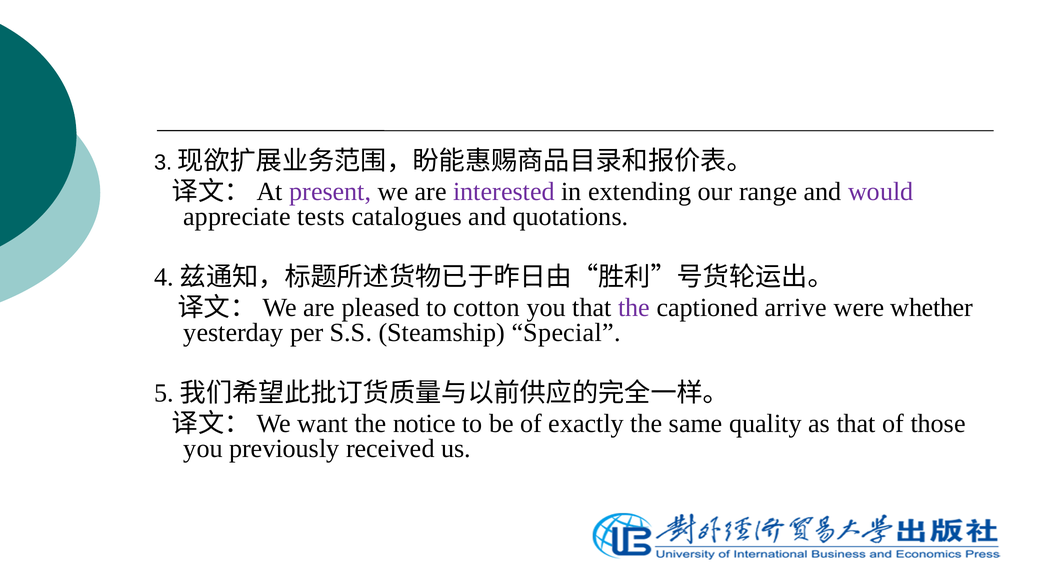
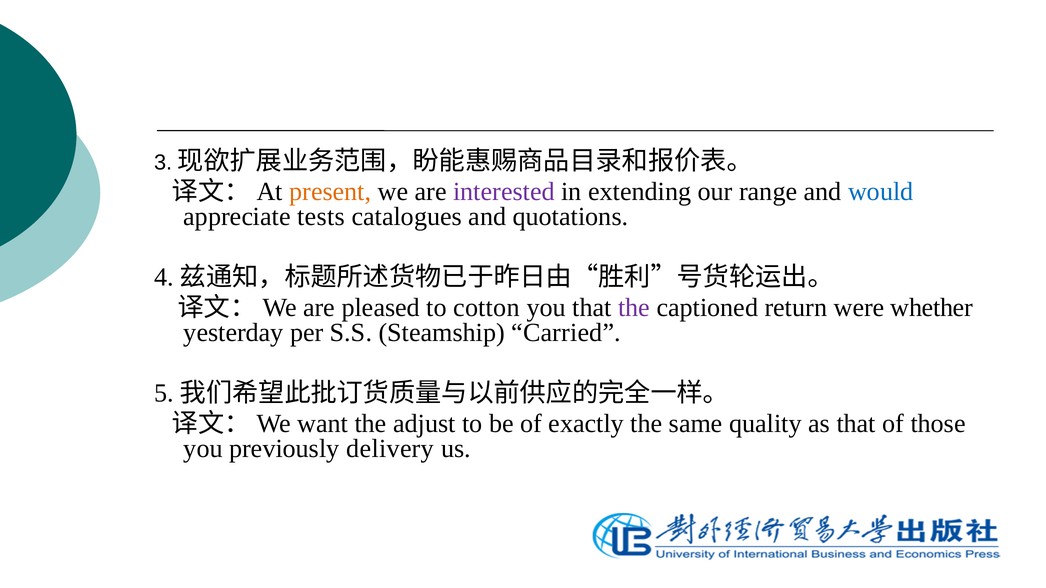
present colour: purple -> orange (330, 192)
would colour: purple -> blue (881, 192)
arrive: arrive -> return (796, 308)
Special: Special -> Carried (566, 333)
notice: notice -> adjust (424, 424)
received: received -> delivery (390, 449)
